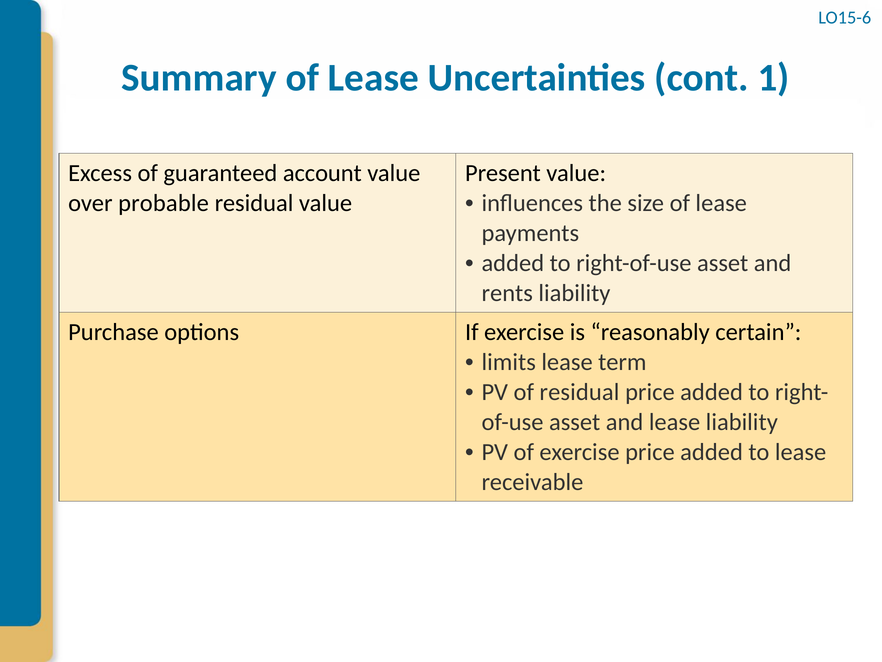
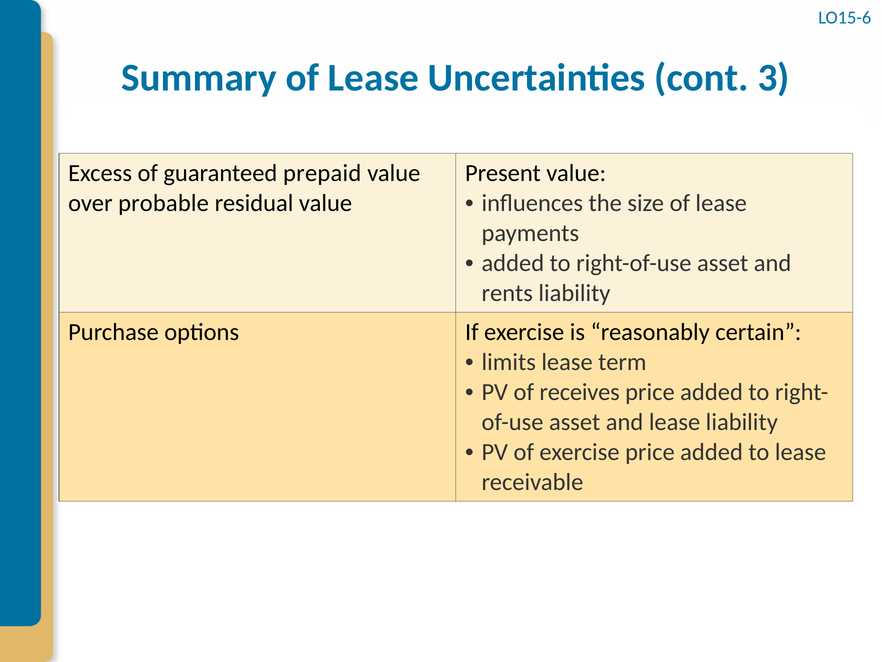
1: 1 -> 3 (774, 78)
account: account -> prepaid (322, 173)
of residual: residual -> receives (580, 392)
